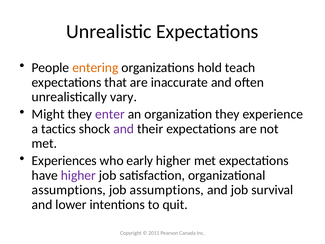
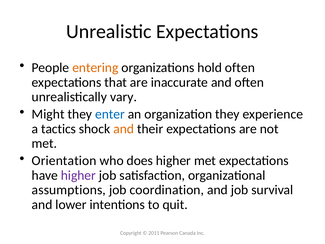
hold teach: teach -> often (240, 68)
enter colour: purple -> blue (110, 114)
and colour: purple -> orange (124, 129)
Experiences: Experiences -> Orientation (64, 161)
early: early -> does (140, 161)
job assumptions: assumptions -> coordination (167, 190)
